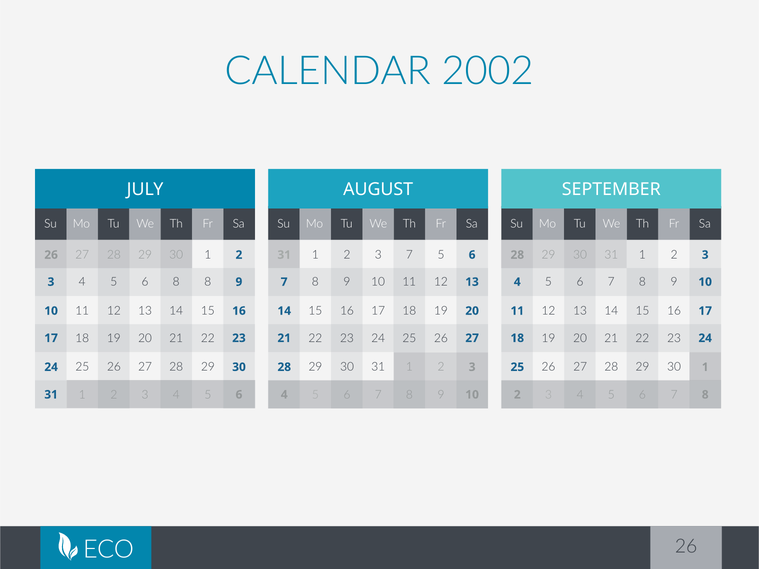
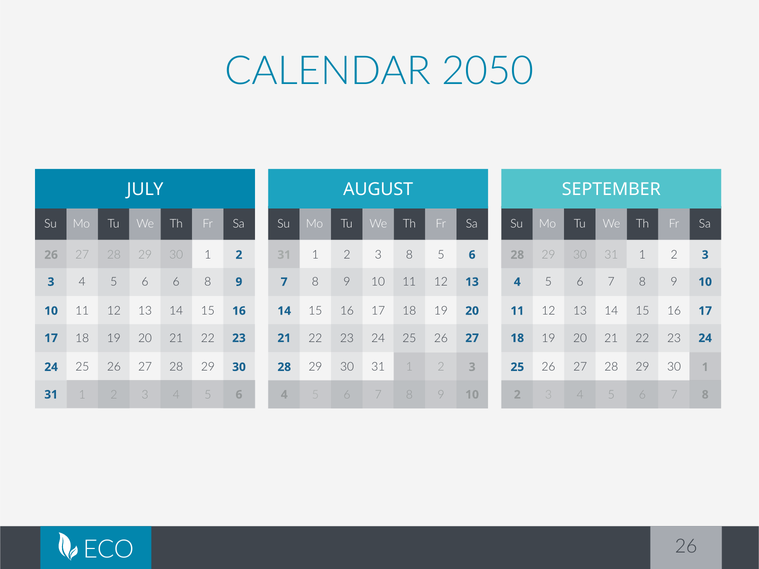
2002: 2002 -> 2050 (488, 71)
3 7: 7 -> 8 (409, 255)
6 8: 8 -> 6 (176, 282)
